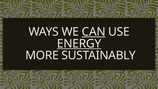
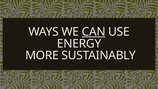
ENERGY underline: present -> none (79, 44)
